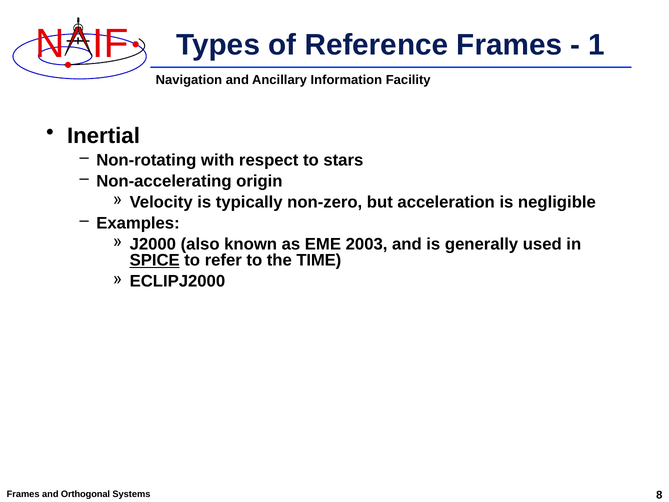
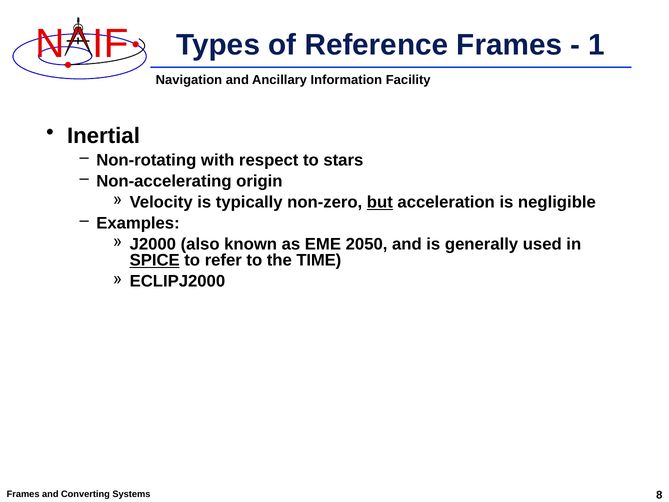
but underline: none -> present (380, 202)
2003: 2003 -> 2050 (367, 244)
Orthogonal: Orthogonal -> Converting (85, 494)
